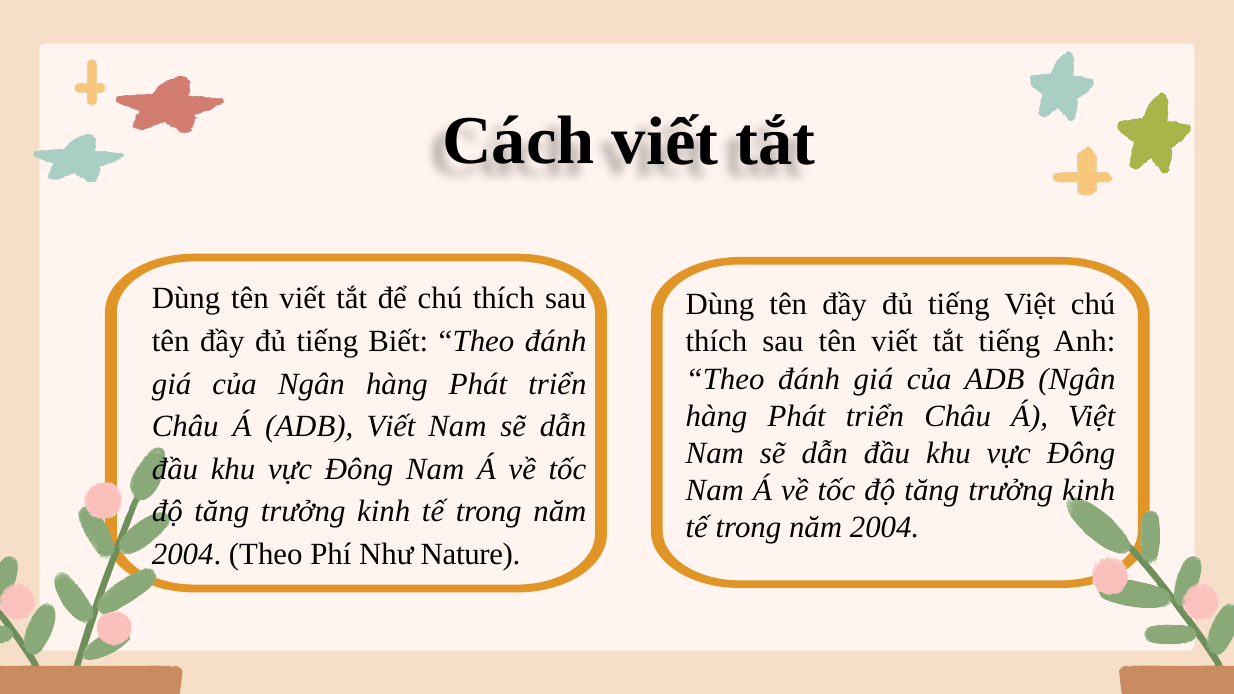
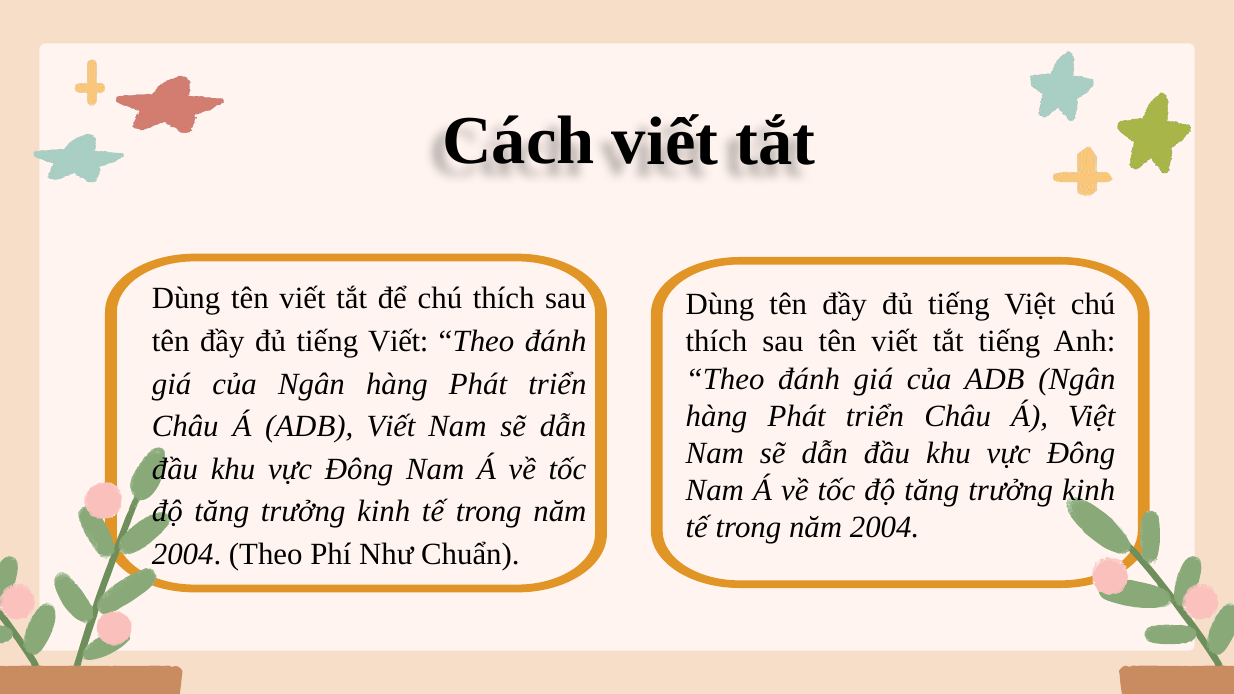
tiếng Biết: Biết -> Viết (398, 341)
Nature: Nature -> Chuẩn (470, 554)
